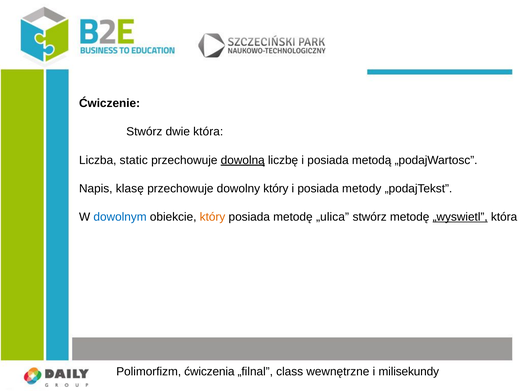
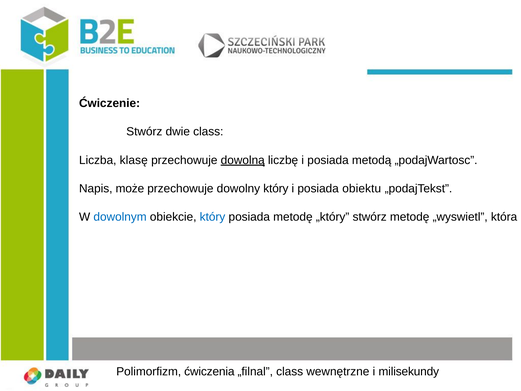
dwie która: która -> class (208, 132)
static: static -> klasę (134, 160)
klasę: klasę -> może (130, 188)
metody: metody -> obiektu (362, 188)
który colour: orange -> blue (213, 217)
„ulica: „ulica -> „który (333, 217)
„wyswietl underline: present -> none (460, 217)
